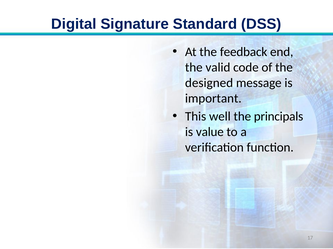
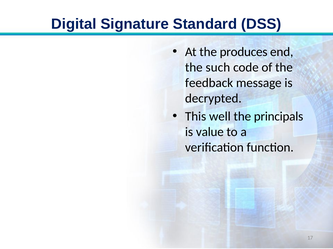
feedback: feedback -> produces (244, 52)
valid: valid -> such (218, 67)
designed: designed -> feedback (209, 83)
important: important -> decrypted (213, 99)
